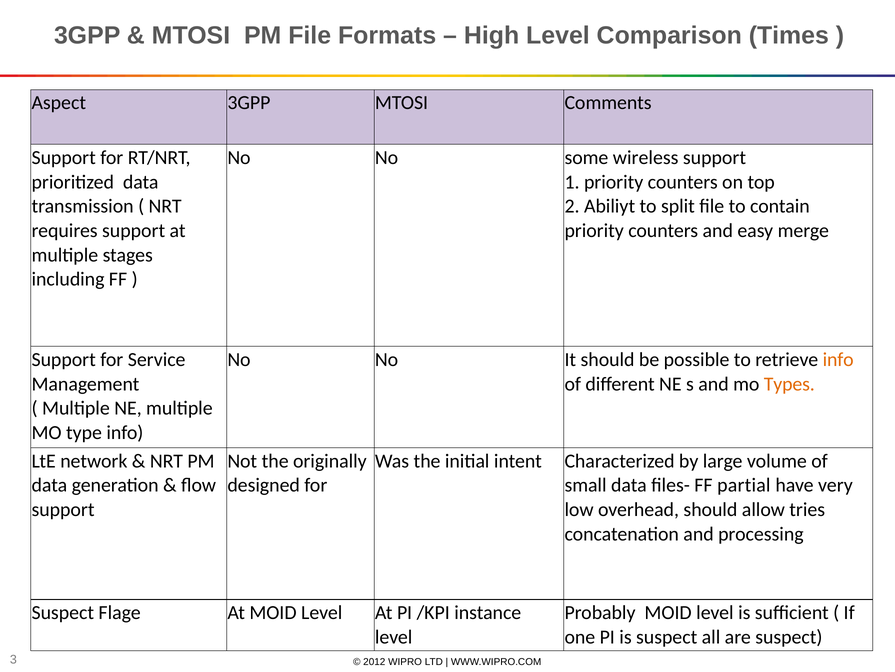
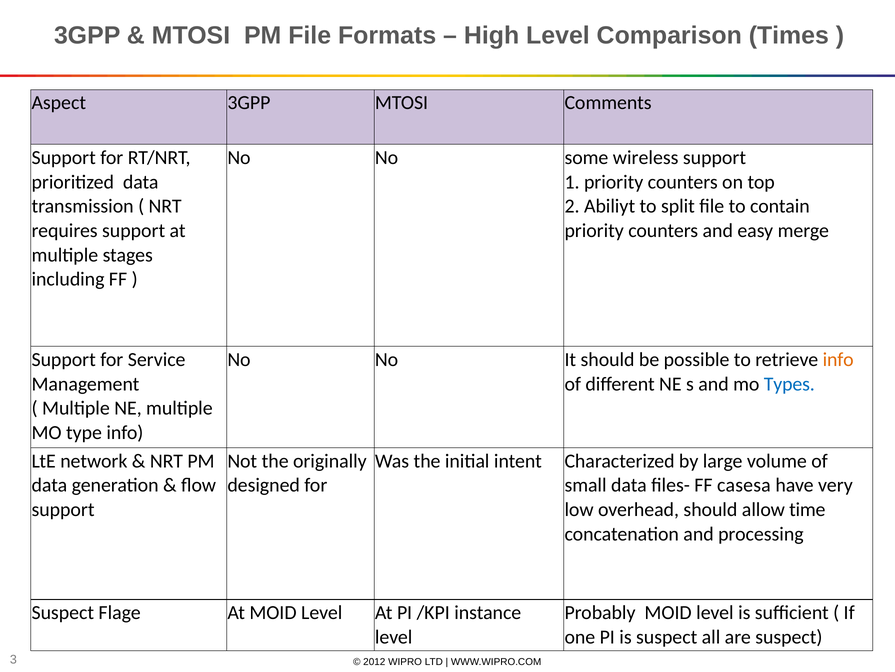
Types colour: orange -> blue (789, 384)
partial: partial -> casesa (744, 485)
tries: tries -> time (807, 509)
